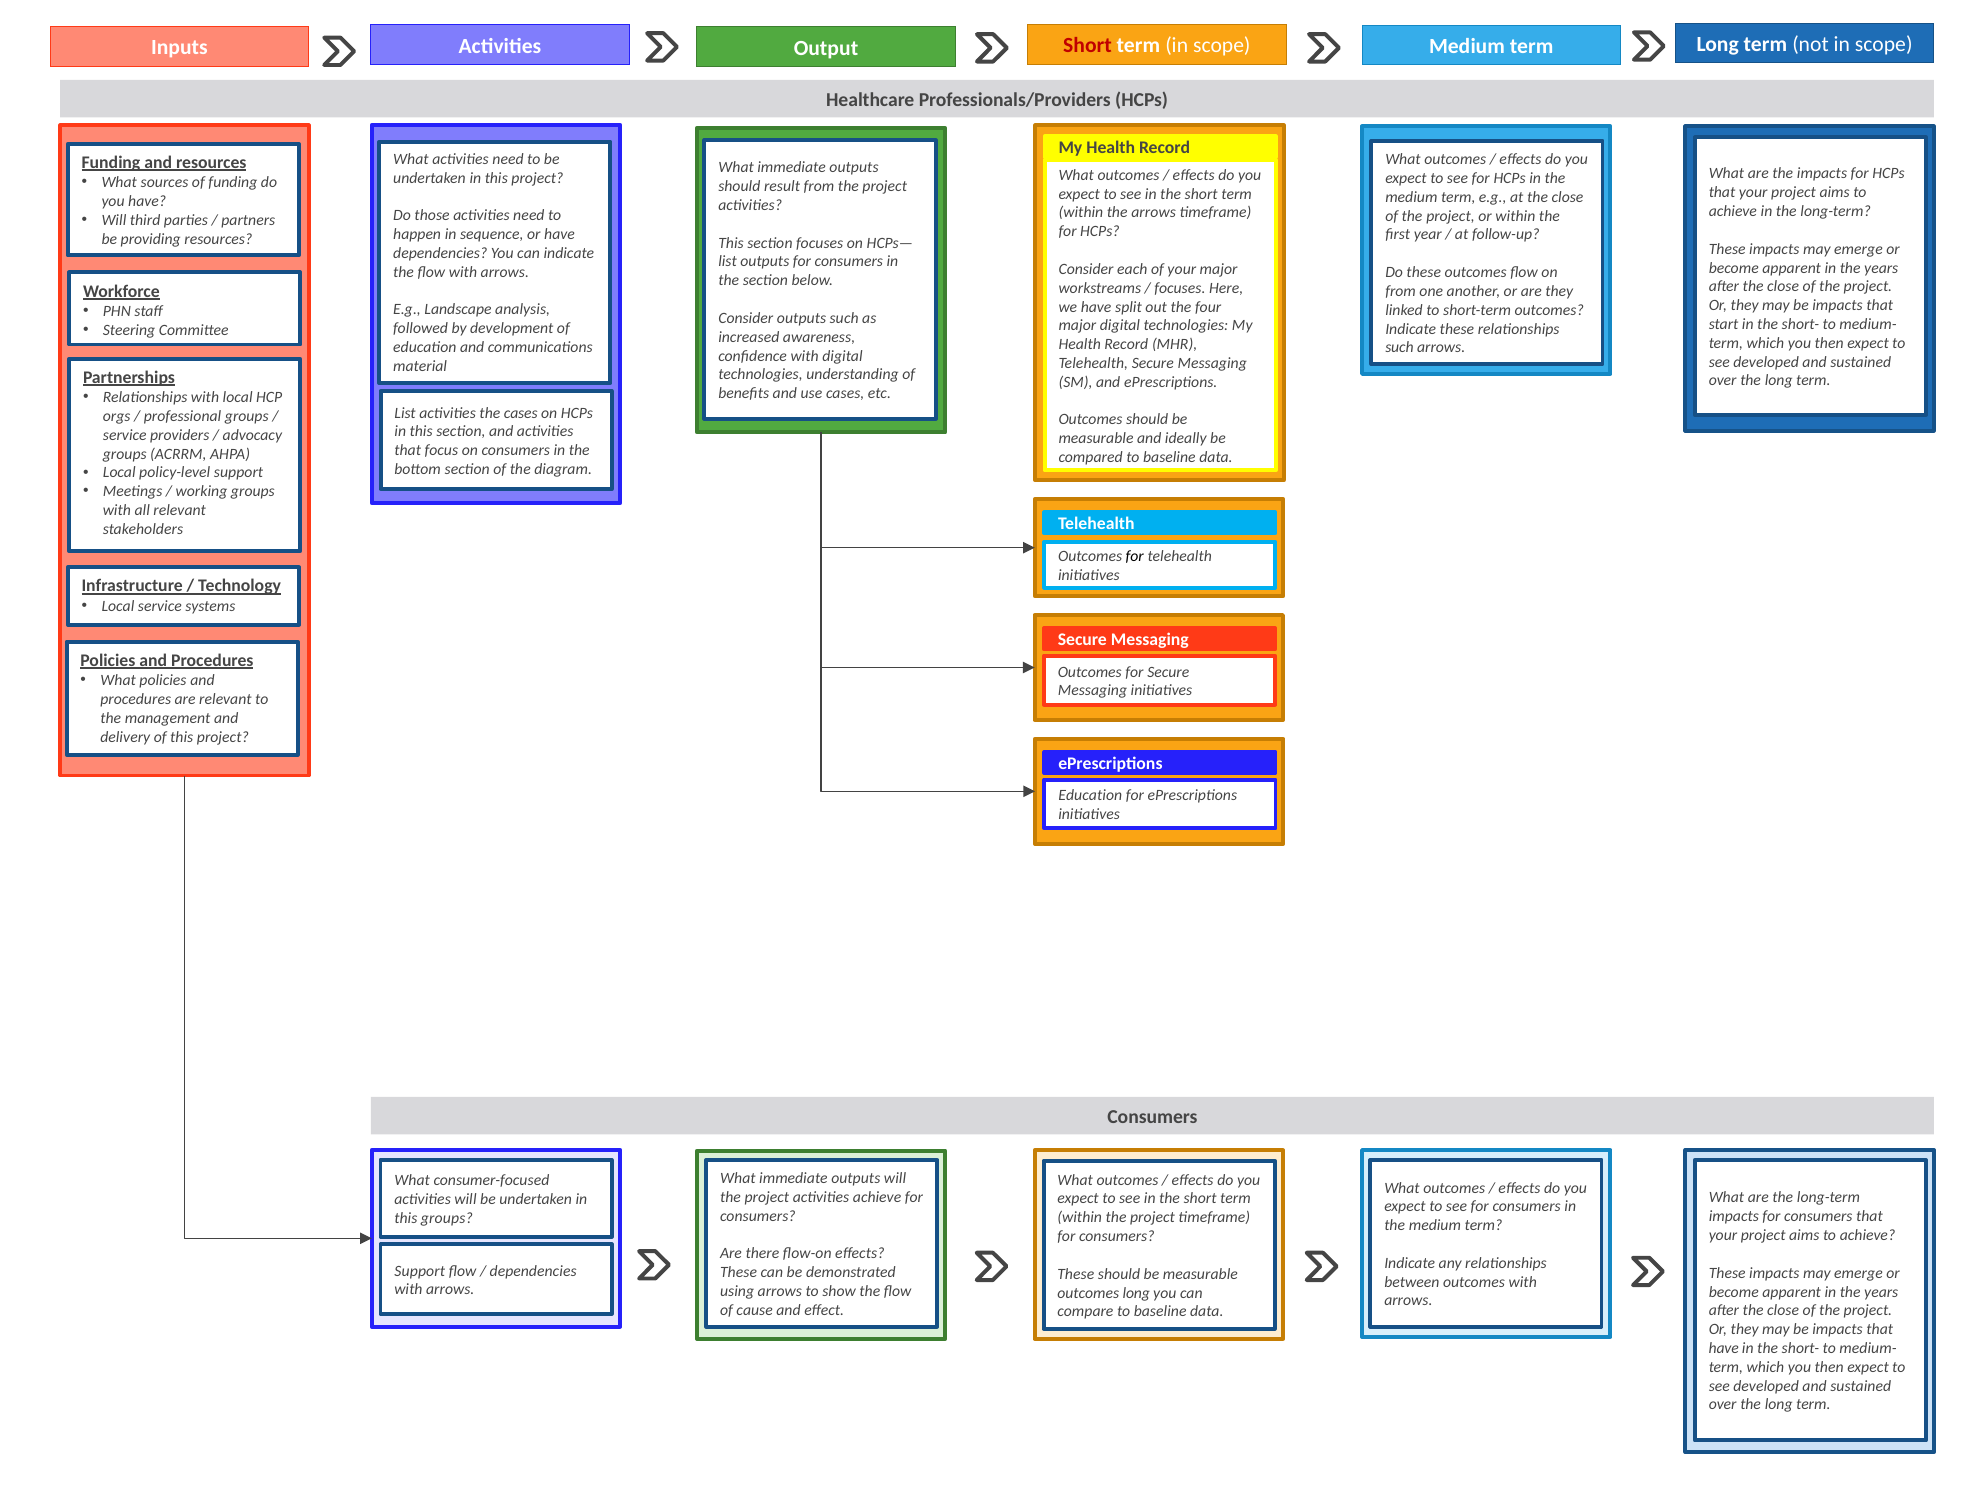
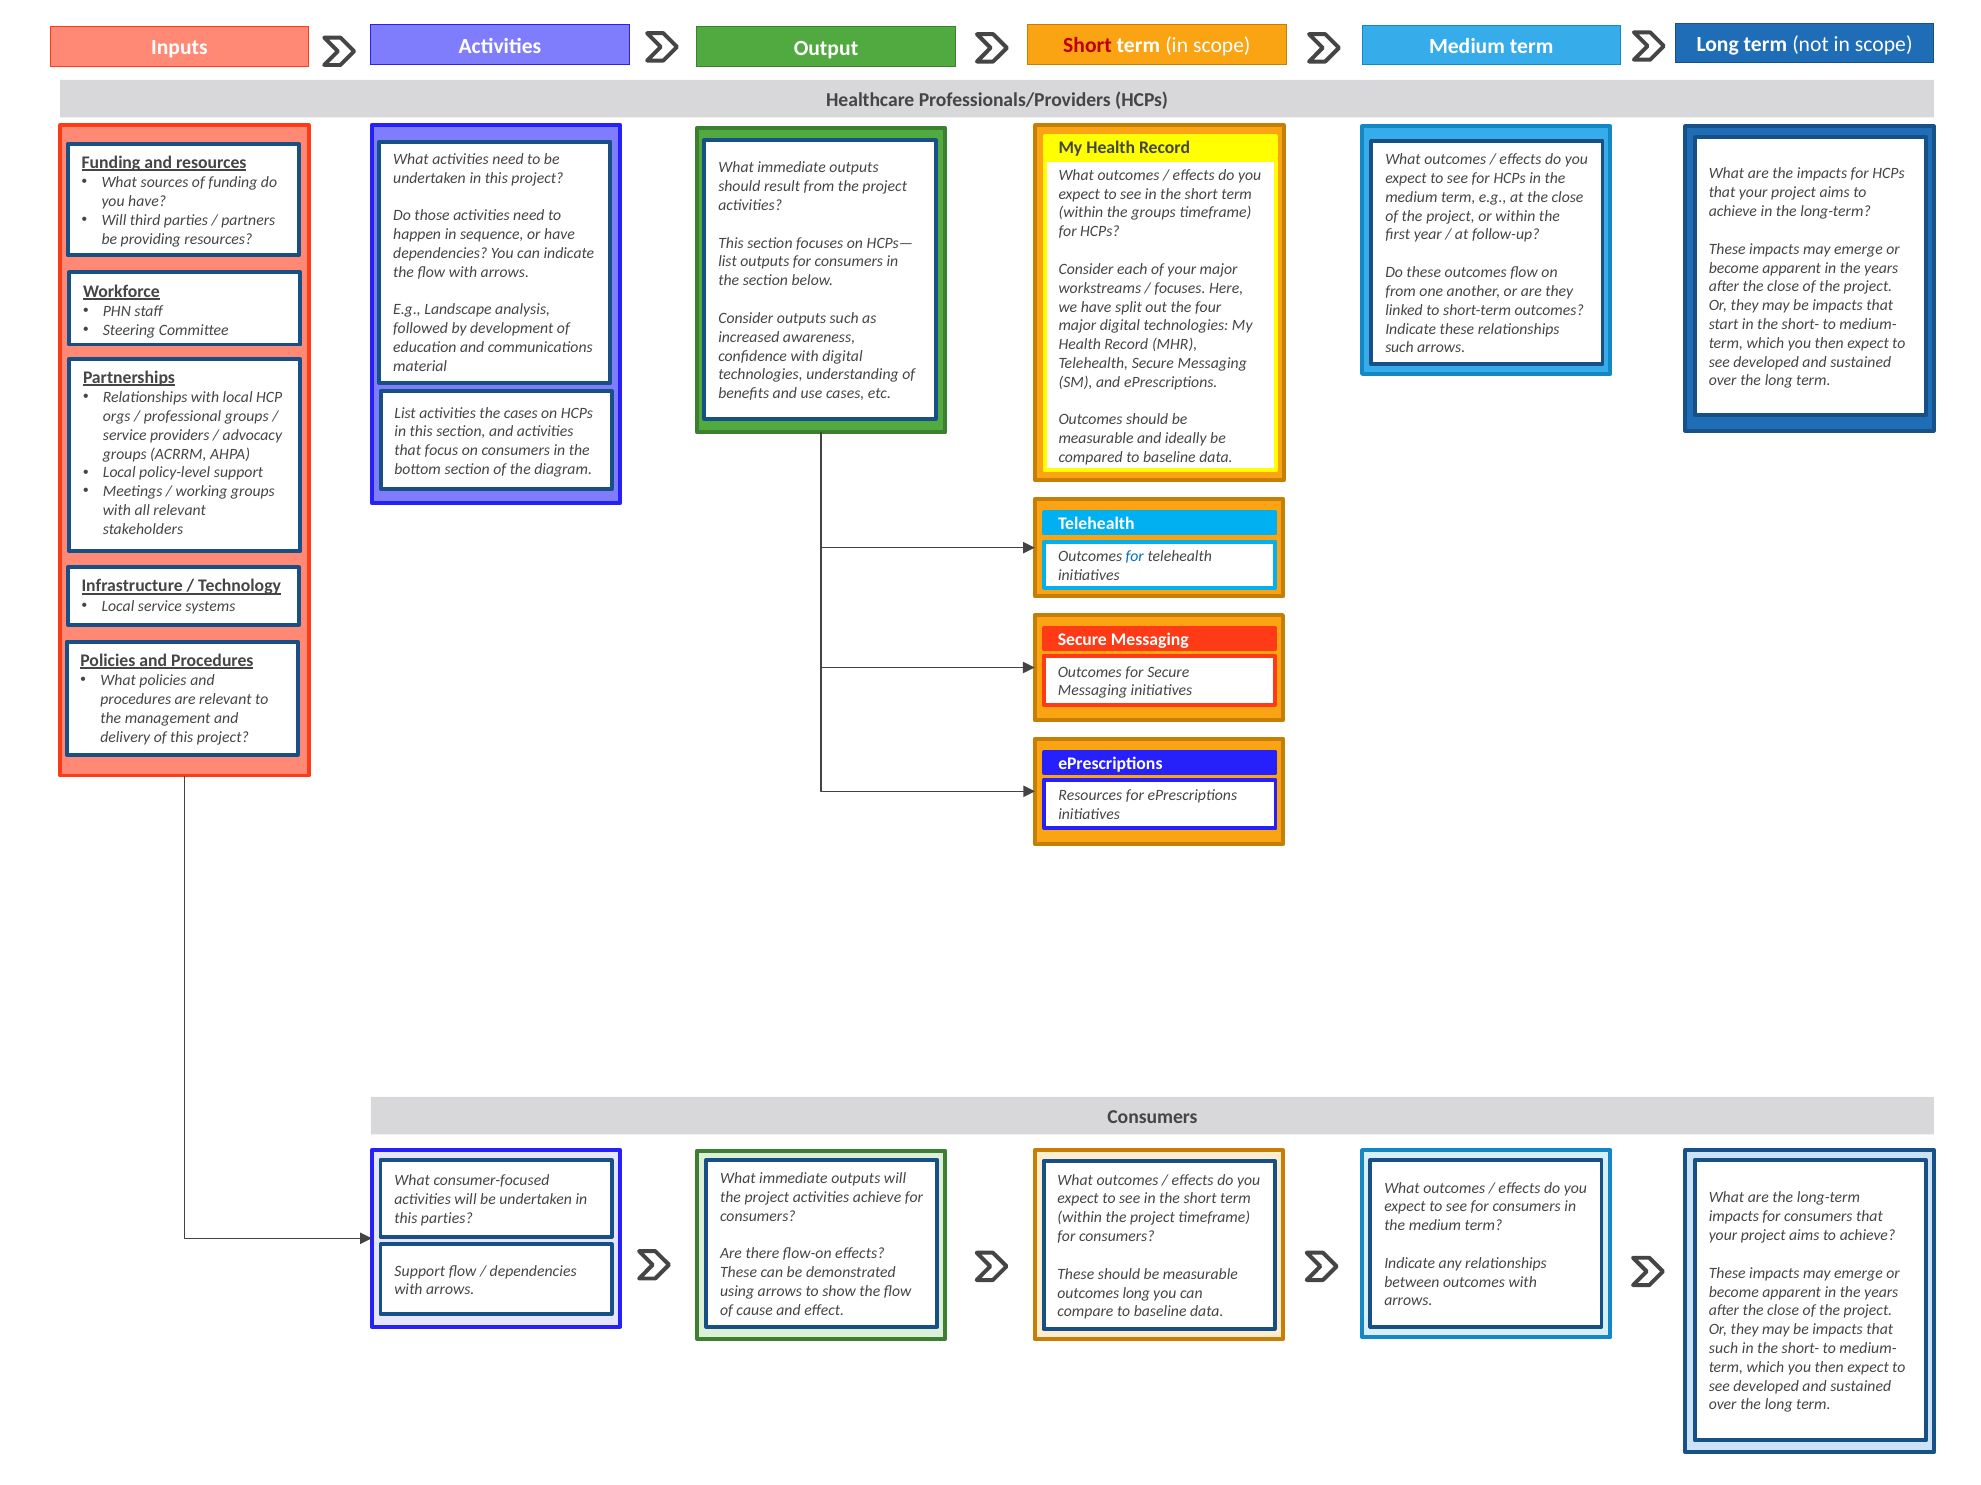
the arrows: arrows -> groups (1154, 213)
for colour: black -> blue (1135, 557)
Education: Education -> Resources (1090, 796)
this groups: groups -> parties (447, 1219)
have: have -> such (1724, 1349)
